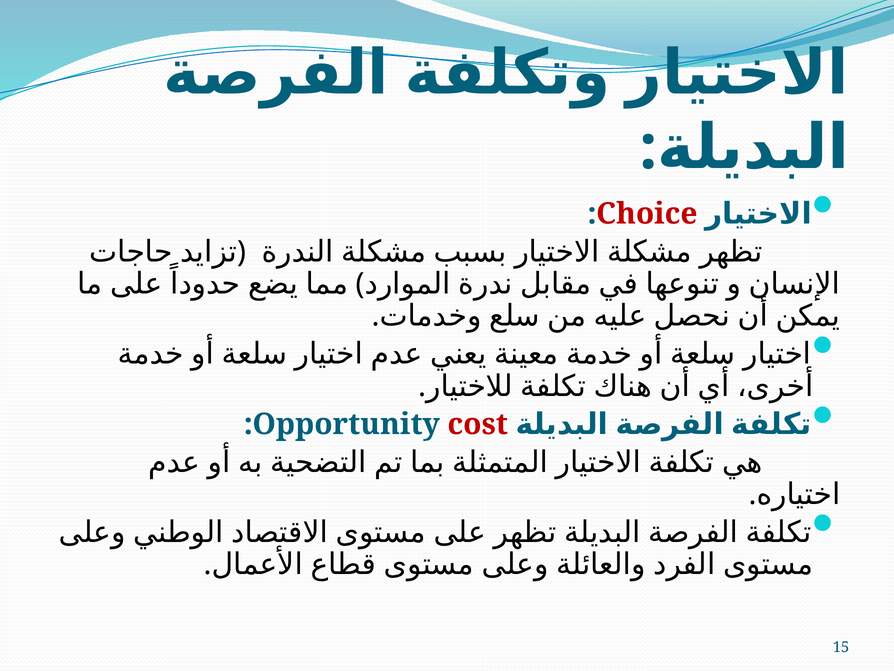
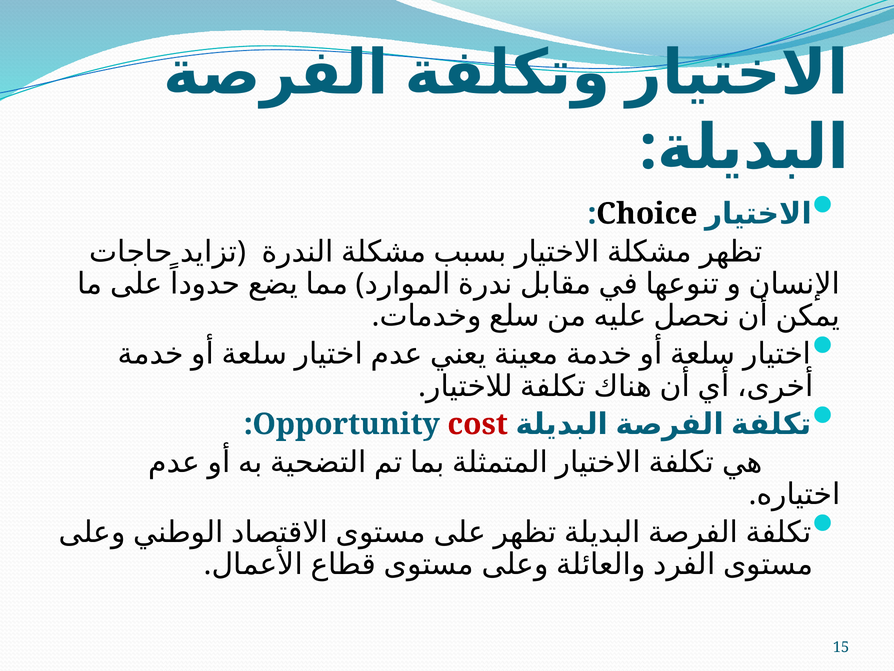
Choice colour: red -> black (647, 214)
